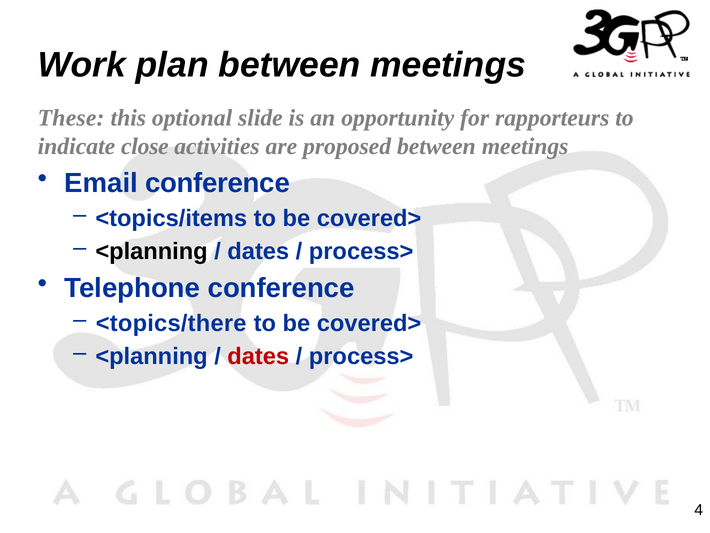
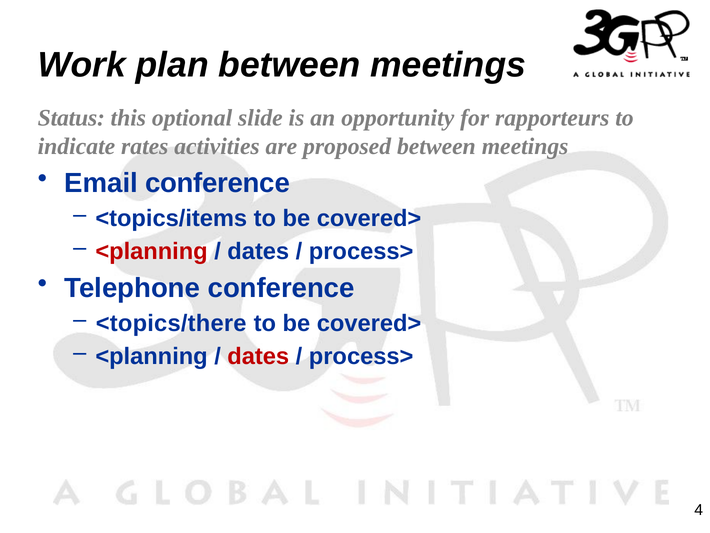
These: These -> Status (71, 118)
close: close -> rates (145, 146)
<planning colour: black -> red (152, 251)
